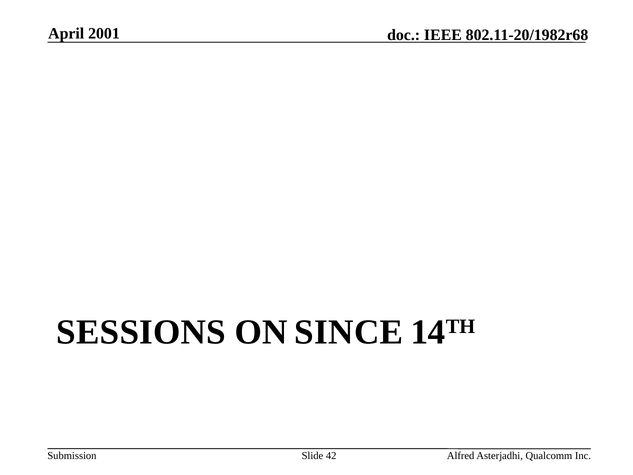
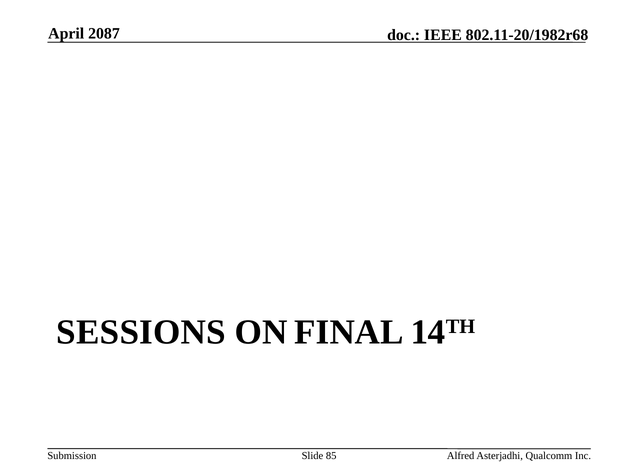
2001: 2001 -> 2087 (104, 34)
SINCE: SINCE -> FINAL (349, 332)
42: 42 -> 85 (331, 455)
